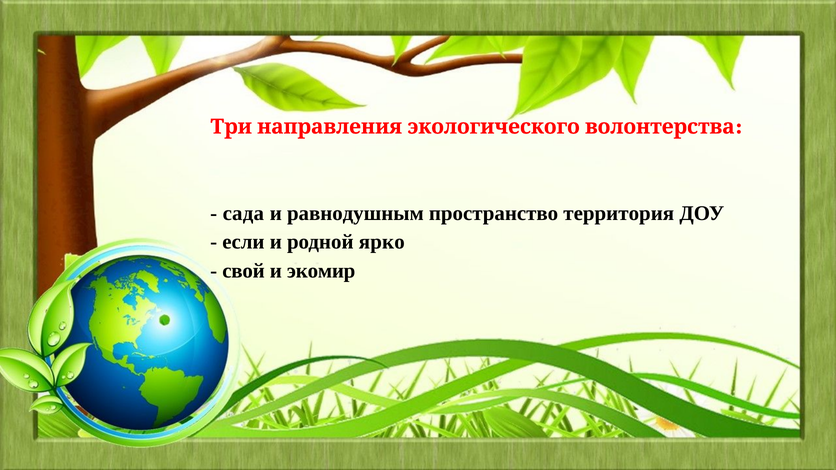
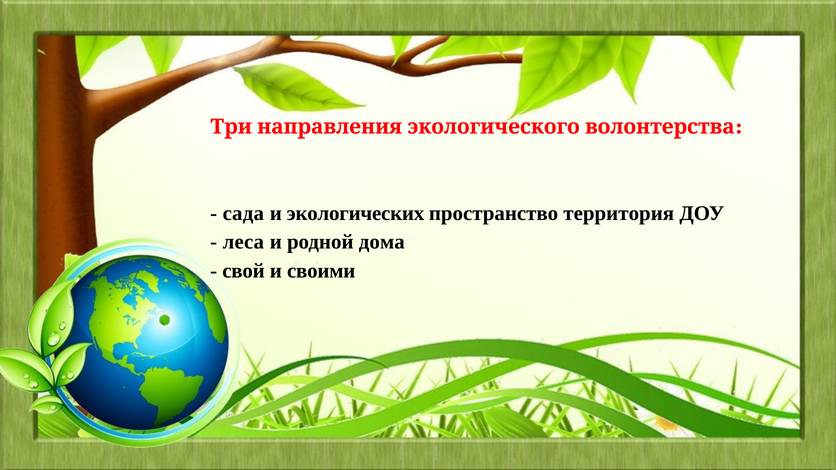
равнодушным: равнодушным -> экологических (355, 213)
если: если -> леса (243, 242)
ярко: ярко -> дома (382, 242)
экомир: экомир -> своими (321, 271)
